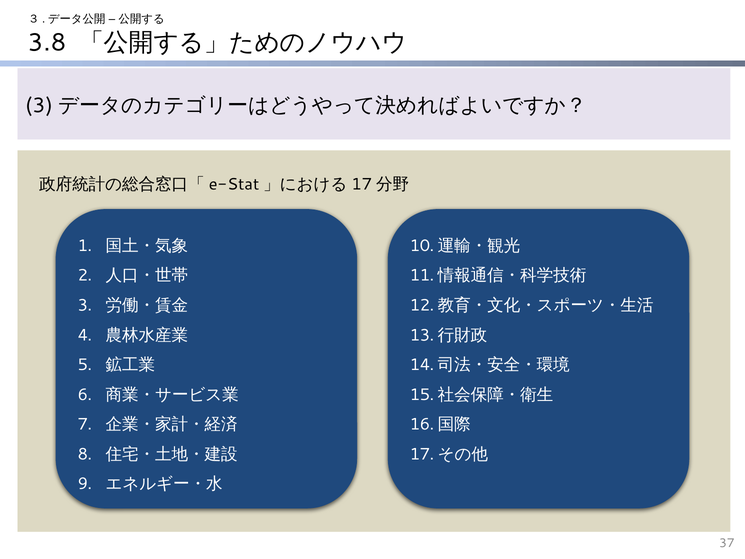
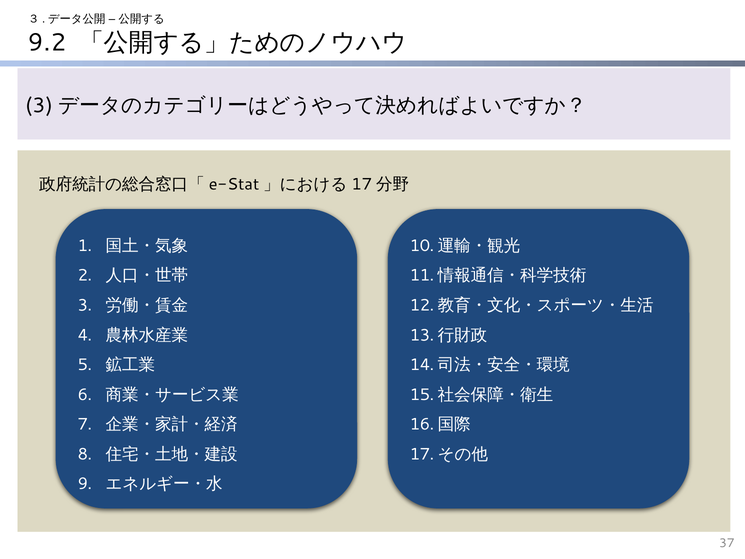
3.8: 3.8 -> 9.2 (47, 43)
